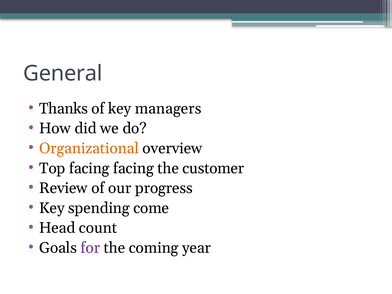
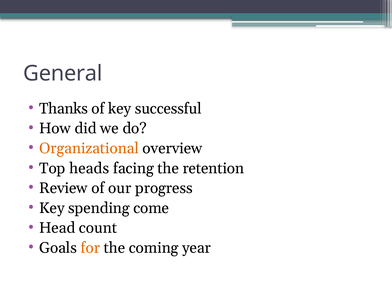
managers: managers -> successful (168, 109)
Top facing: facing -> heads (89, 168)
customer: customer -> retention (213, 168)
for colour: purple -> orange (90, 248)
